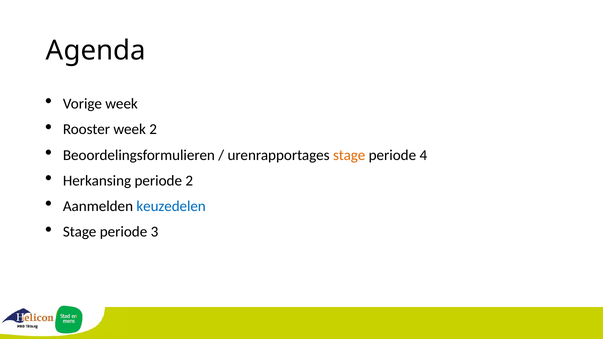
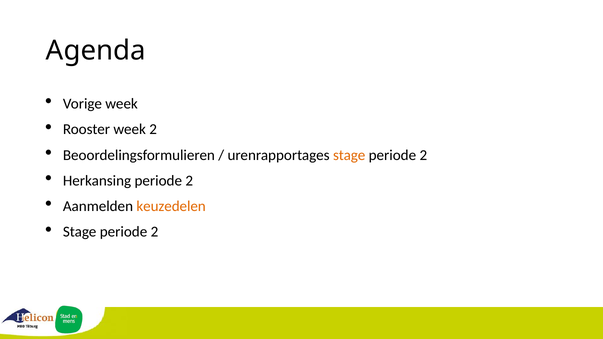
4: 4 -> 2 (423, 155)
keuzedelen colour: blue -> orange (171, 206)
3: 3 -> 2 (154, 232)
